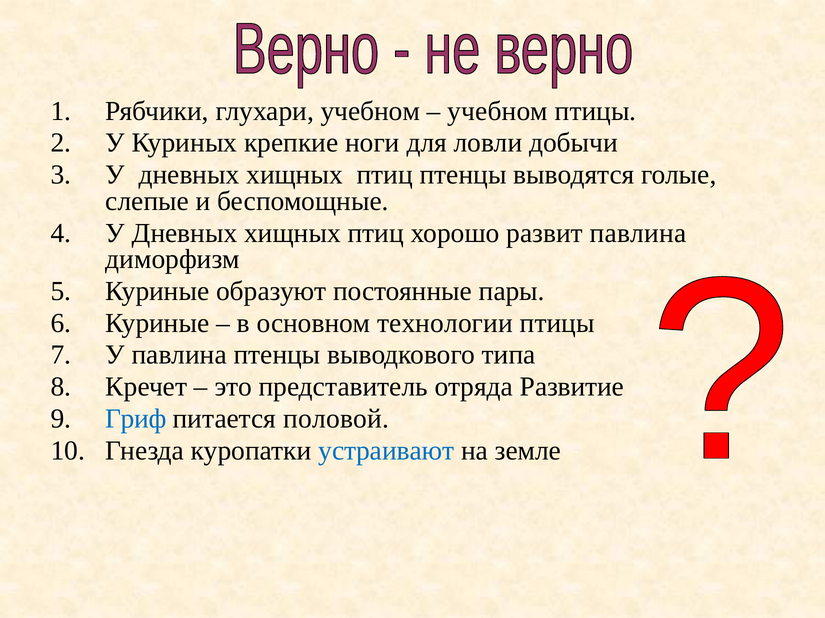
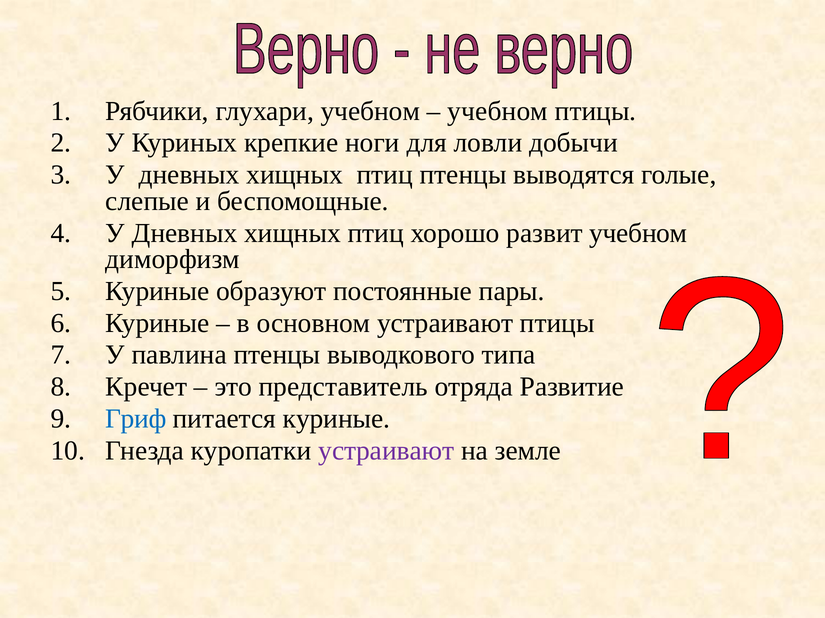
развит павлина: павлина -> учебном (638, 233)
основном технологии: технологии -> устраивают (445, 323)
питается половой: половой -> куриные (336, 419)
устраивают colour: blue -> purple (386, 451)
